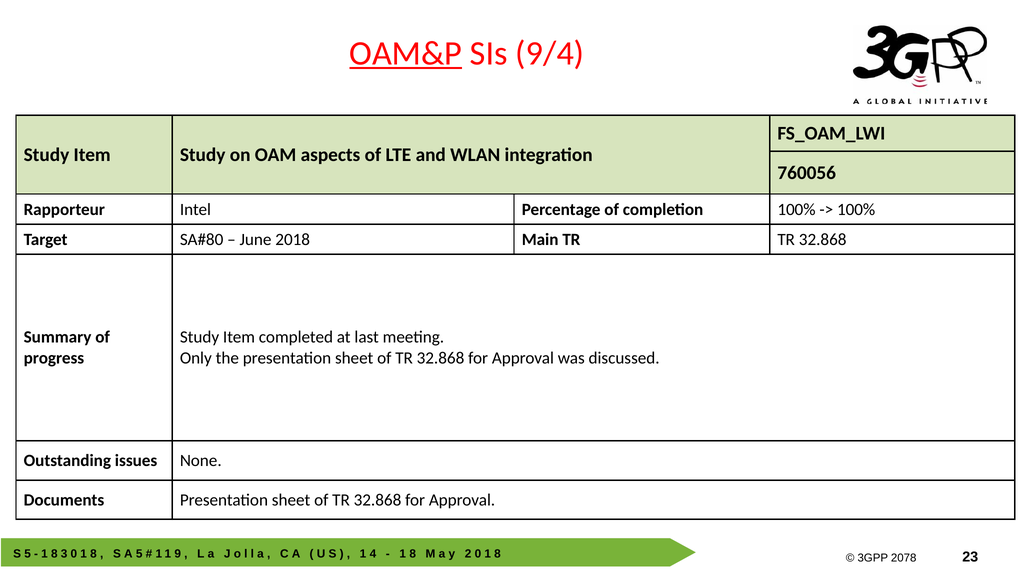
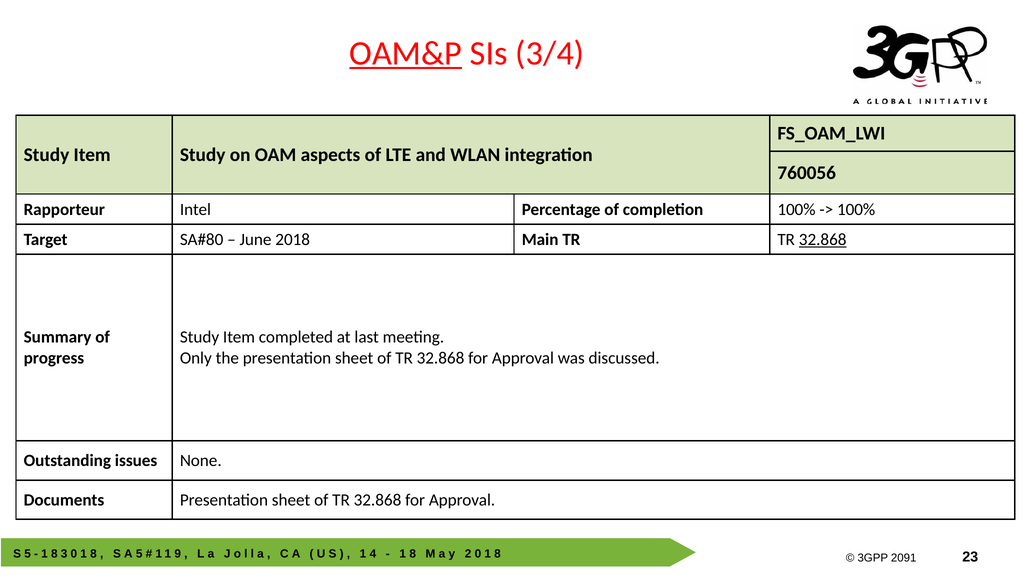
9/4: 9/4 -> 3/4 (550, 53)
32.868 underline: none -> present (823, 239)
2078: 2078 -> 2091 (904, 557)
